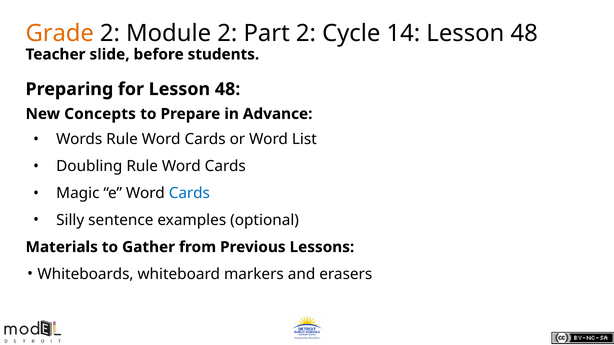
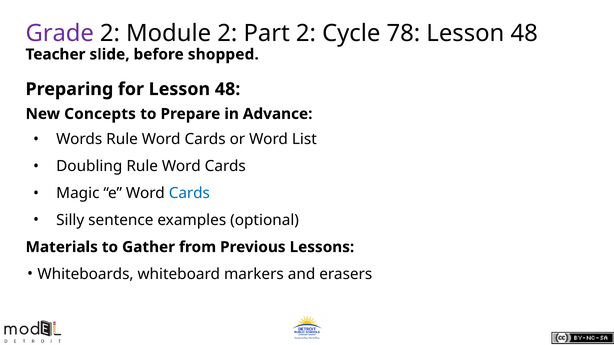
Grade colour: orange -> purple (60, 33)
14: 14 -> 78 (403, 33)
students: students -> shopped (223, 54)
